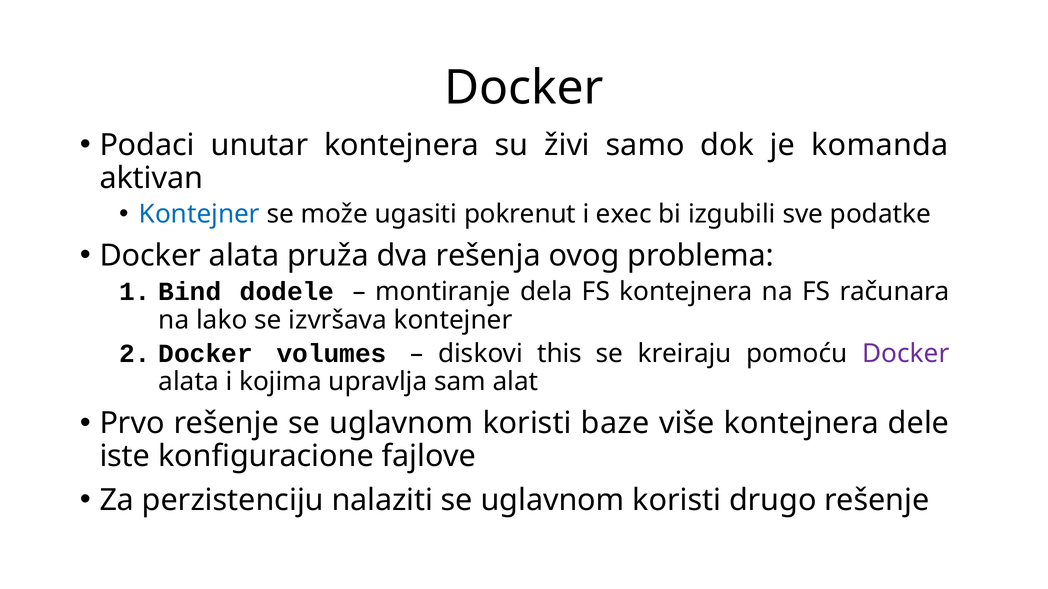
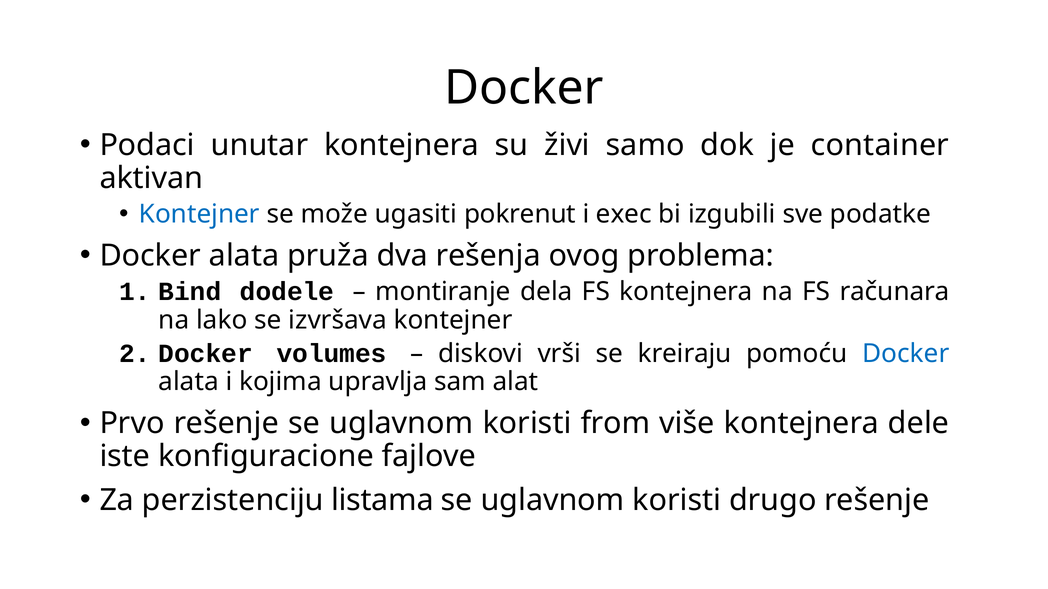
komanda: komanda -> container (880, 145)
this: this -> vrši (559, 354)
Docker colour: purple -> blue (906, 354)
baze: baze -> from (615, 424)
nalaziti: nalaziti -> listama (382, 500)
